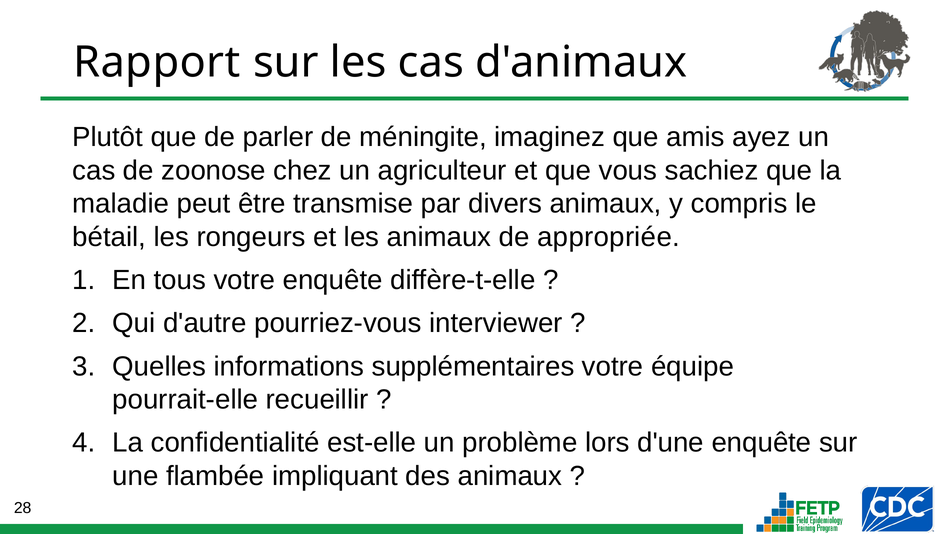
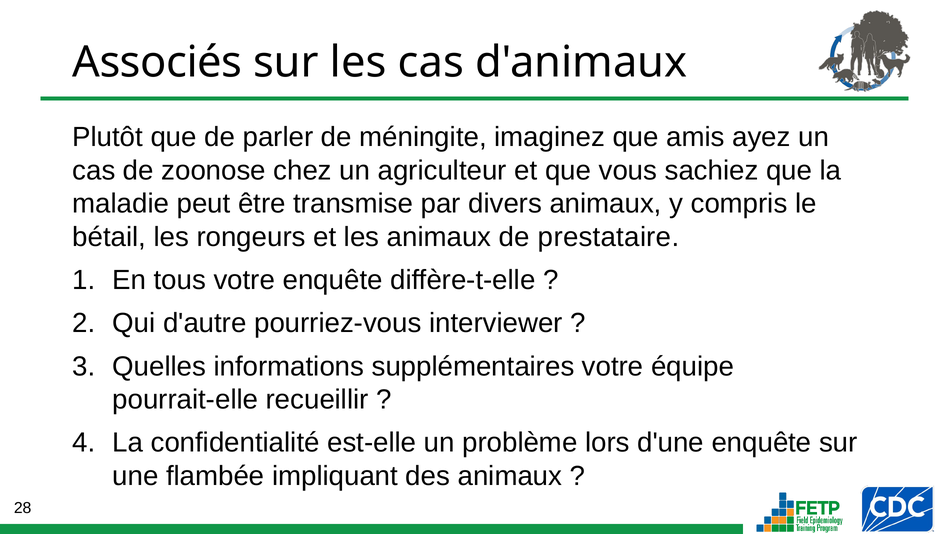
Rapport: Rapport -> Associés (157, 62)
appropriée: appropriée -> prestataire (609, 237)
